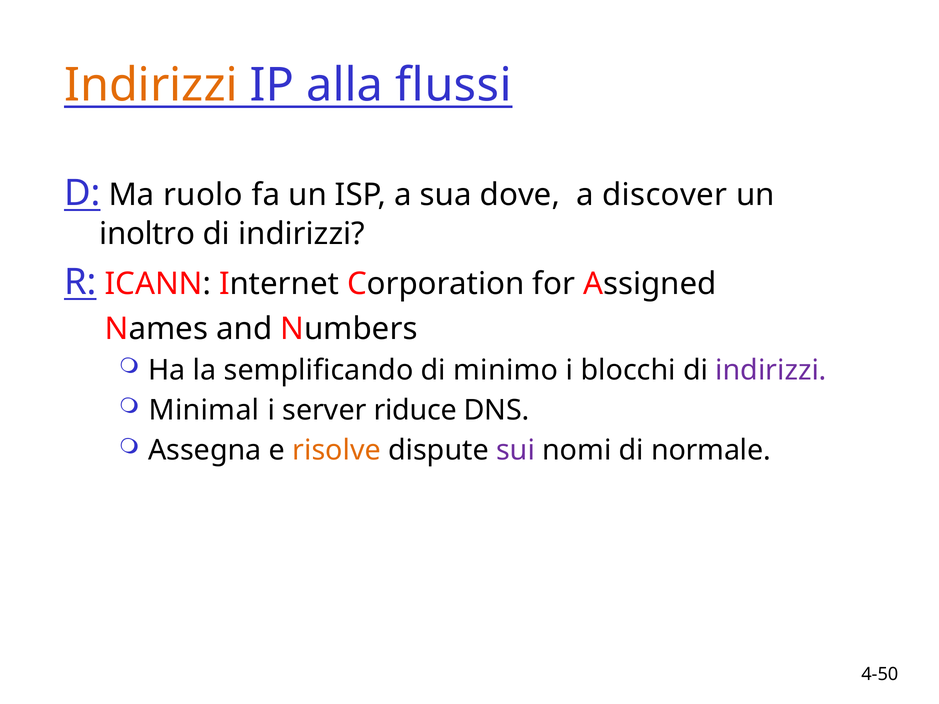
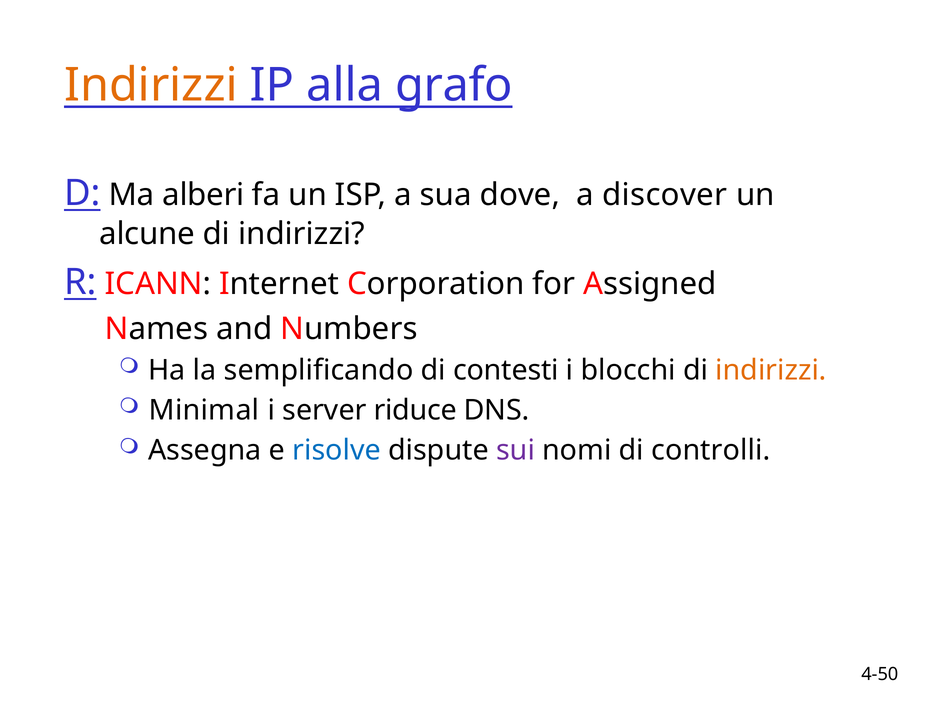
flussi: flussi -> grafo (454, 85)
ruolo: ruolo -> alberi (203, 195)
inoltro: inoltro -> alcune (147, 234)
minimo: minimo -> contesti (506, 370)
indirizzi colour: purple -> orange (771, 370)
risolve colour: orange -> blue (337, 451)
normale: normale -> controlli (711, 451)
